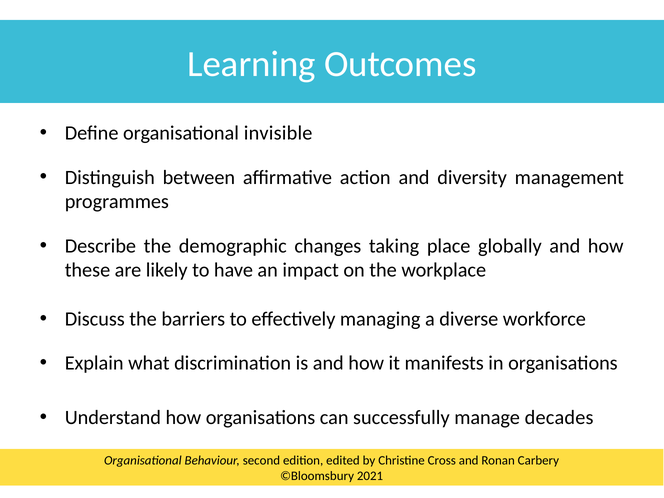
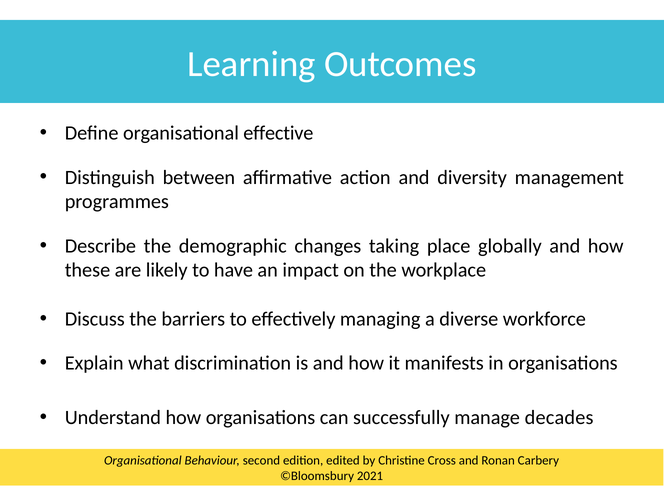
invisible: invisible -> effective (278, 133)
